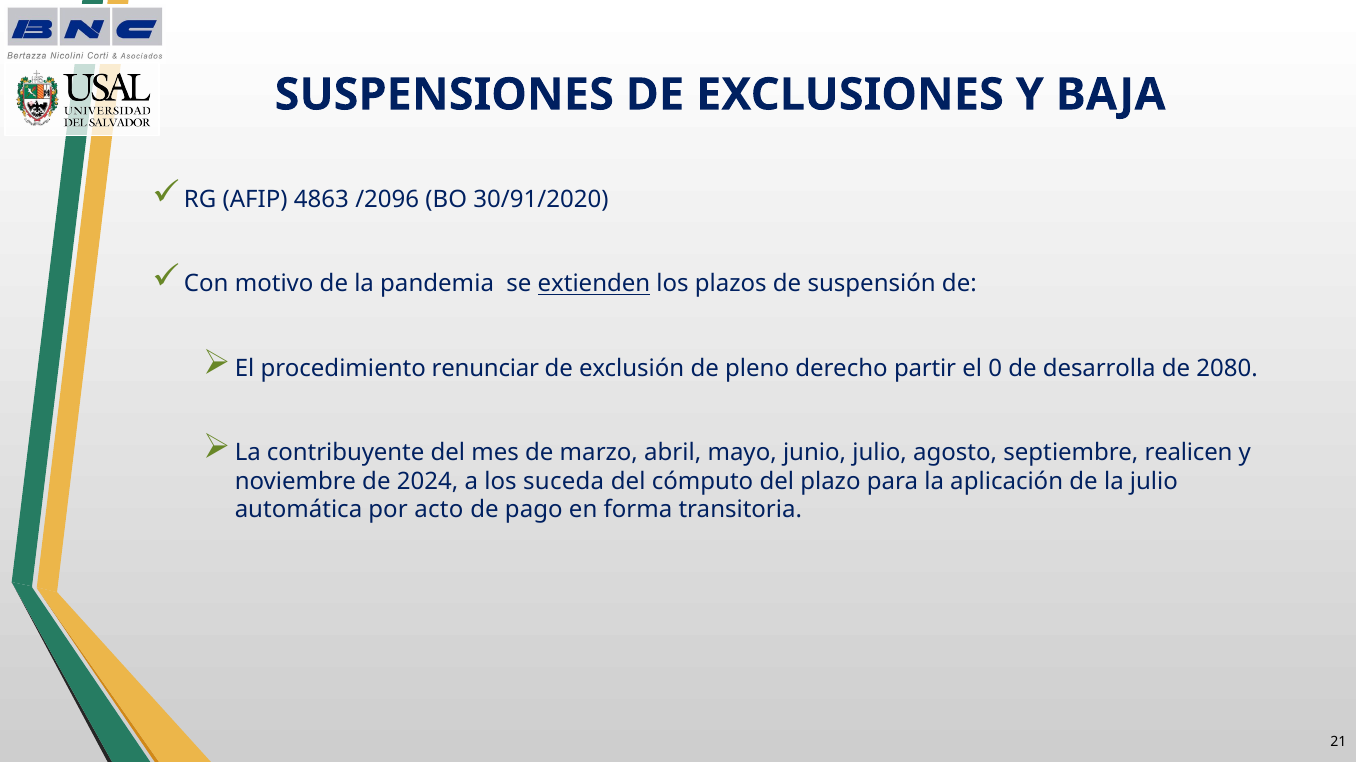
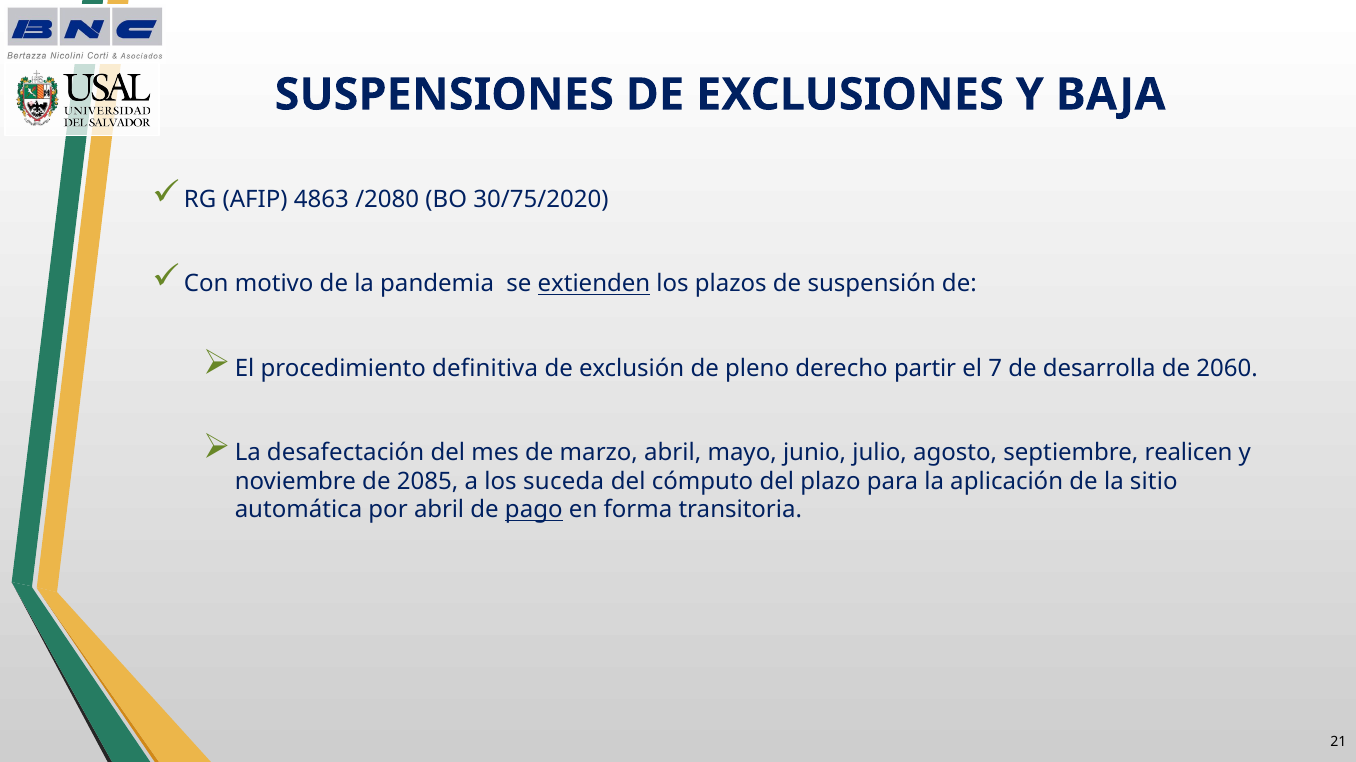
/2096: /2096 -> /2080 (387, 200)
30/91/2020: 30/91/2020 -> 30/75/2020 (541, 200)
renunciar: renunciar -> definitiva (485, 369)
0: 0 -> 7 (995, 369)
2080: 2080 -> 2060 (1227, 369)
contribuyente: contribuyente -> desafectación (346, 453)
2024: 2024 -> 2085 (428, 482)
la julio: julio -> sitio (1154, 482)
por acto: acto -> abril (439, 510)
pago underline: none -> present (534, 510)
